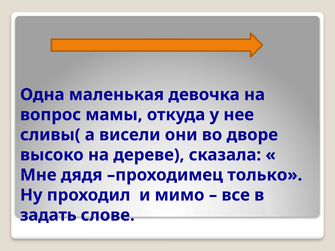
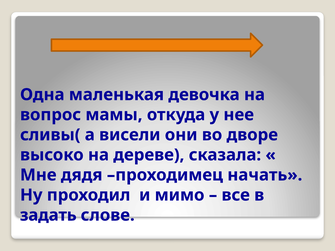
только: только -> начать (265, 175)
